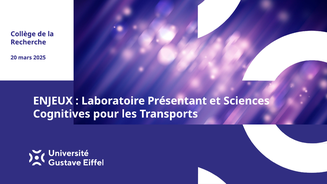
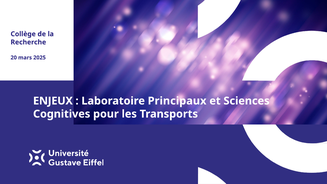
Présentant: Présentant -> Principaux (177, 101)
